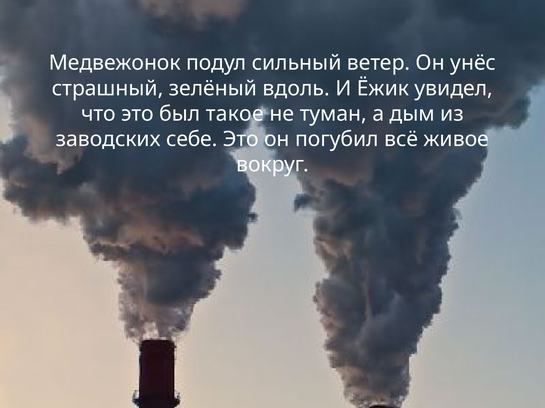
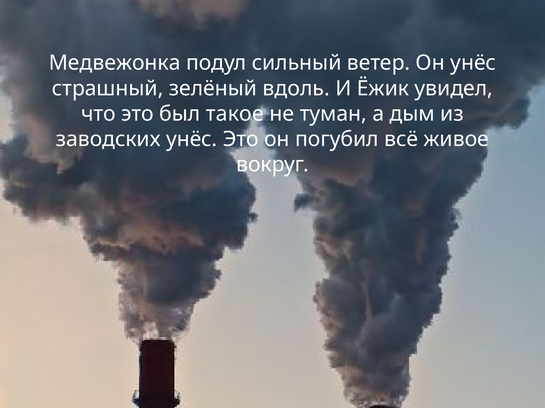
Медвежонок: Медвежонок -> Медвежонка (115, 63)
заводских себе: себе -> унёс (192, 139)
